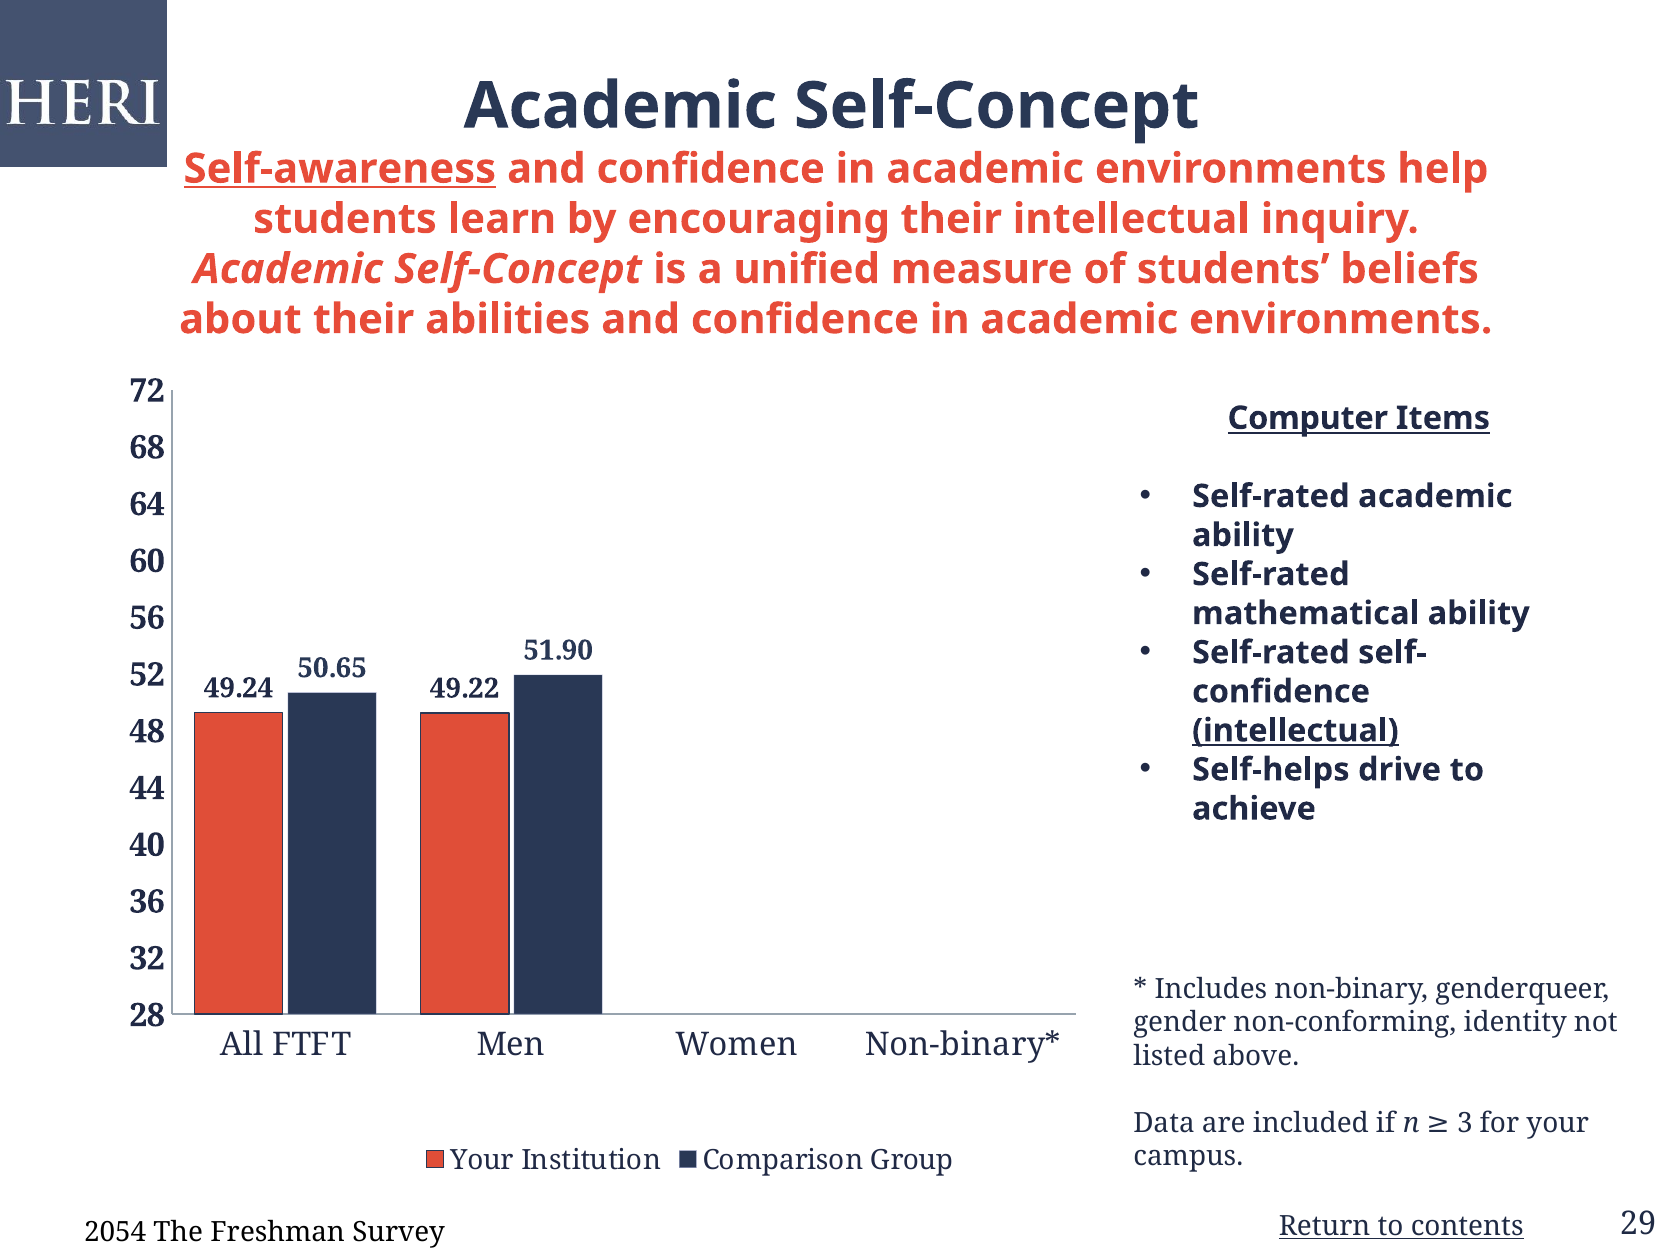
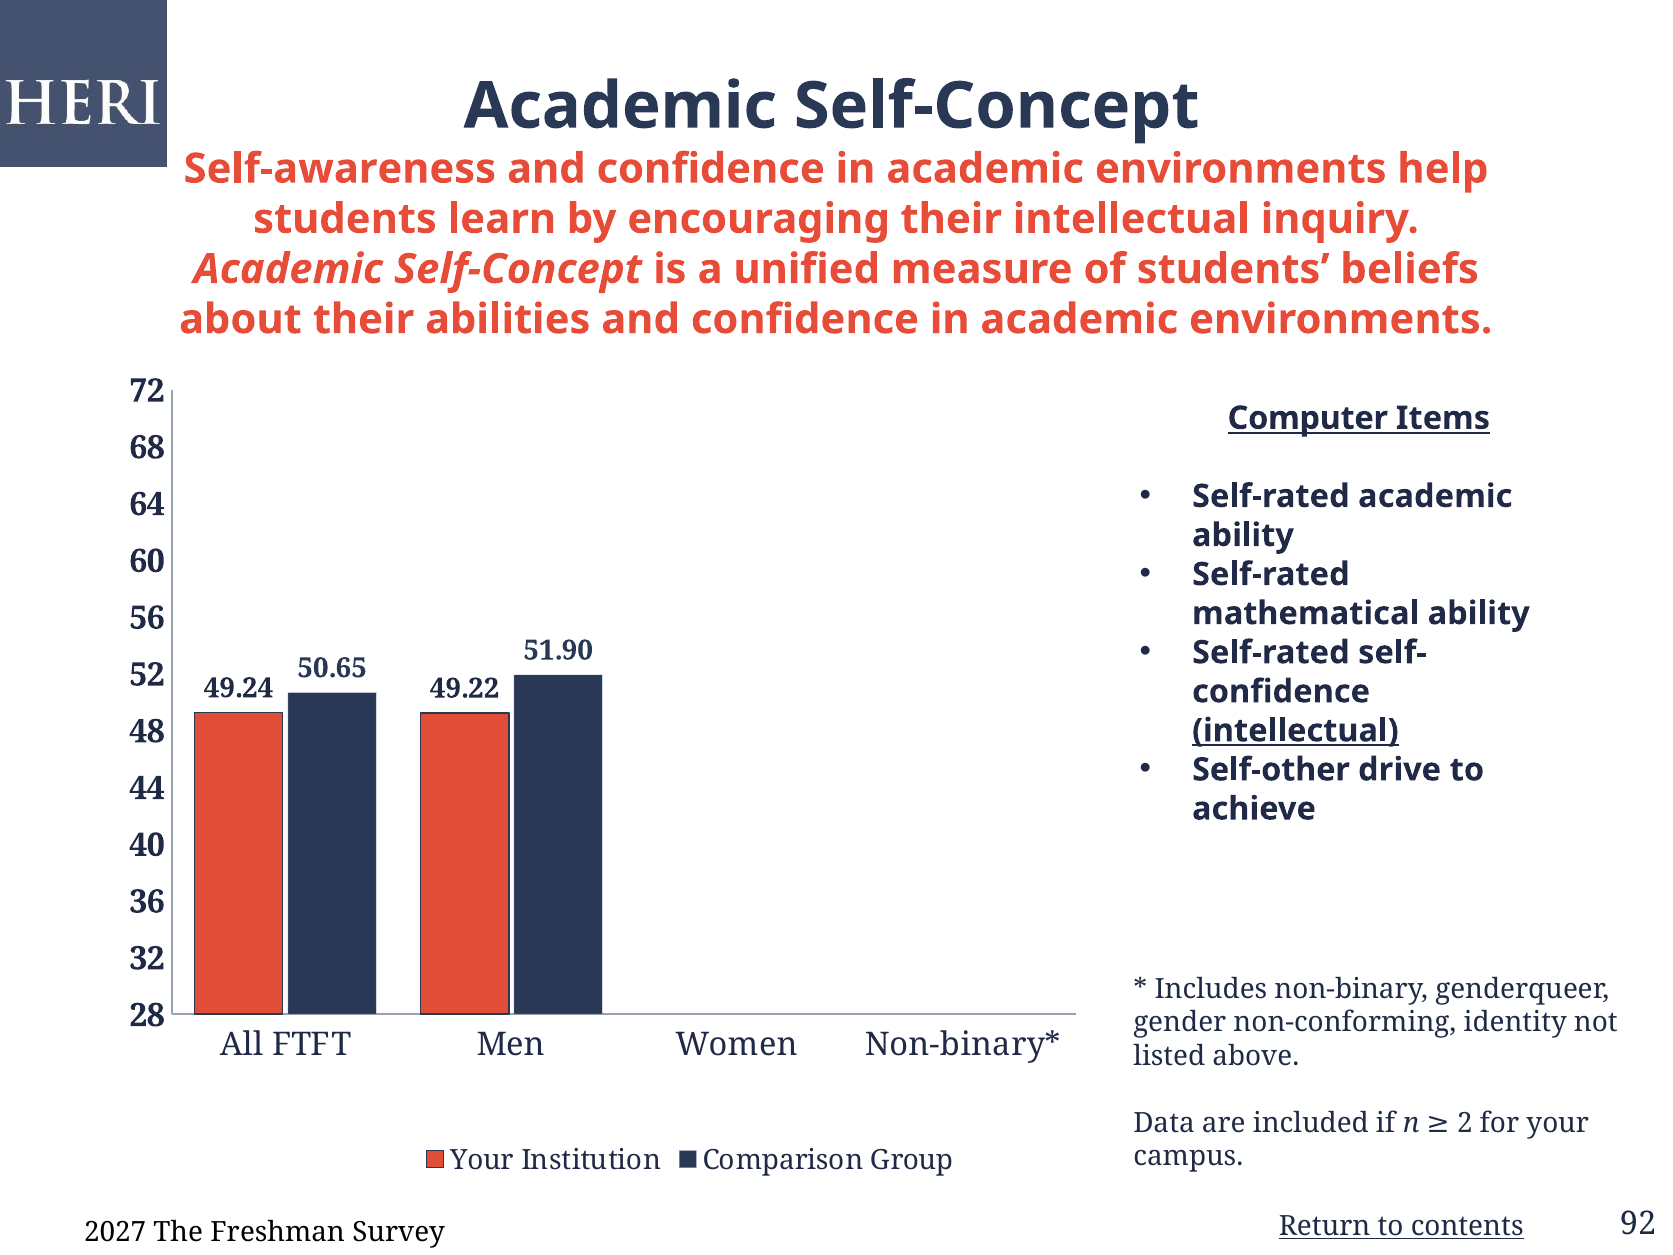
Self-awareness underline: present -> none (340, 169)
Self-helps: Self-helps -> Self-other (1271, 770)
3: 3 -> 2 (1465, 1123)
2054: 2054 -> 2027 (115, 1232)
29: 29 -> 92 (1638, 1223)
